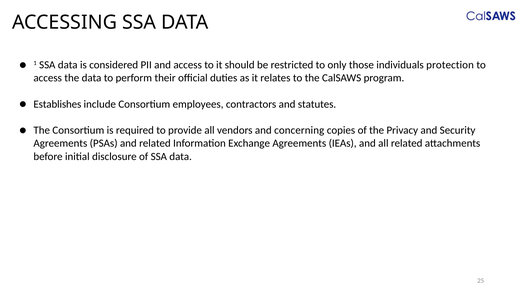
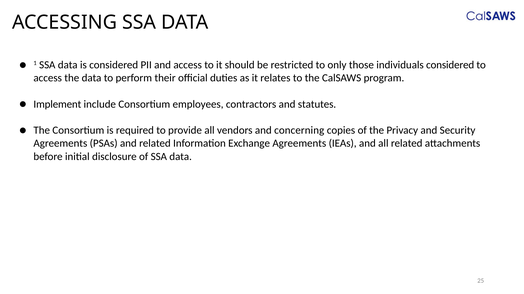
individuals protection: protection -> considered (450, 65)
Establishes: Establishes -> Implement (57, 104)
